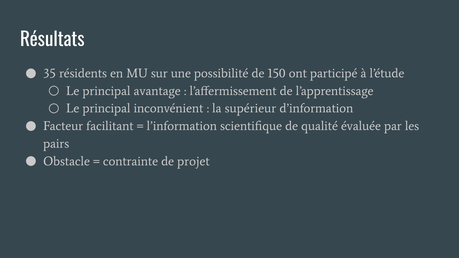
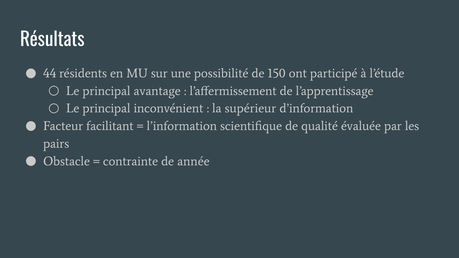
35: 35 -> 44 (50, 73)
projet: projet -> année (193, 161)
